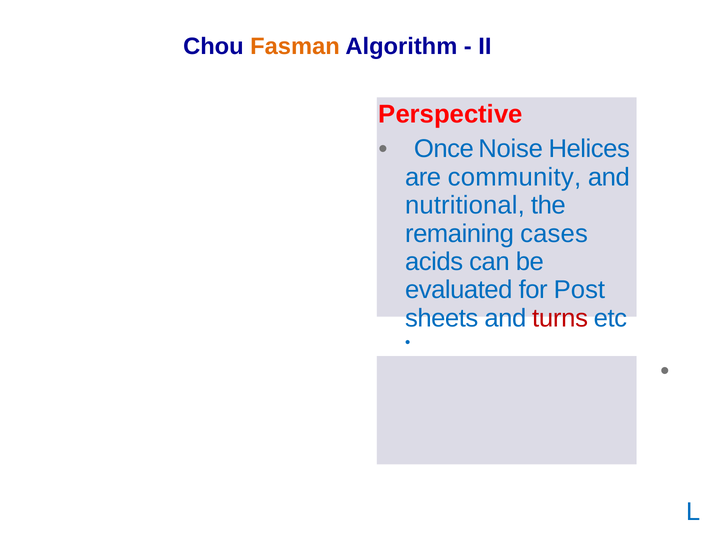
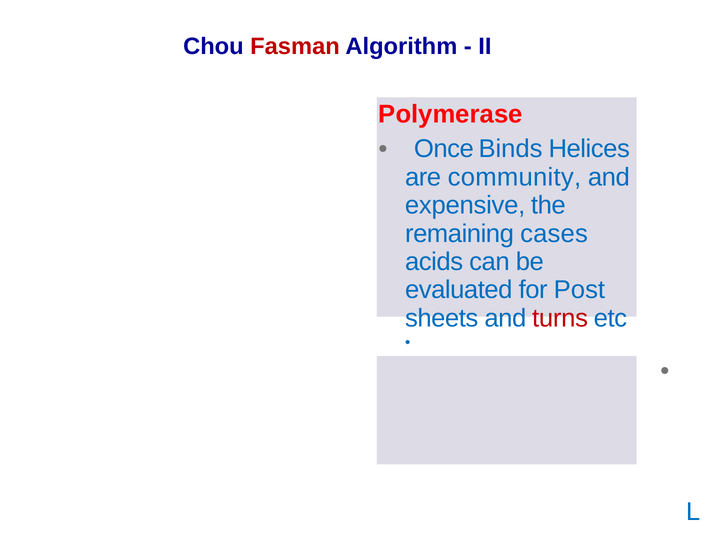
Fasman colour: orange -> red (295, 46)
Perspective: Perspective -> Polymerase (451, 115)
Noise: Noise -> Binds (511, 149)
nutritional: nutritional -> expensive (465, 205)
